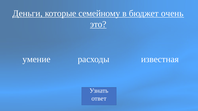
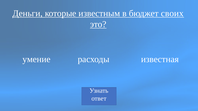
семейному: семейному -> известным (99, 13)
очень: очень -> своих (172, 13)
